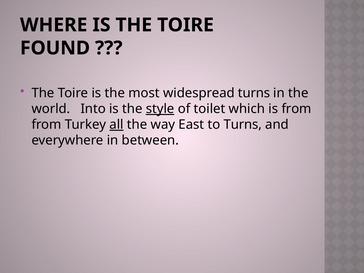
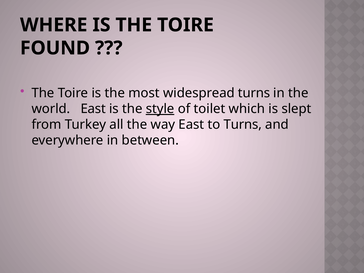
world Into: Into -> East (93, 109)
is from: from -> slept (297, 109)
all underline: present -> none (116, 125)
